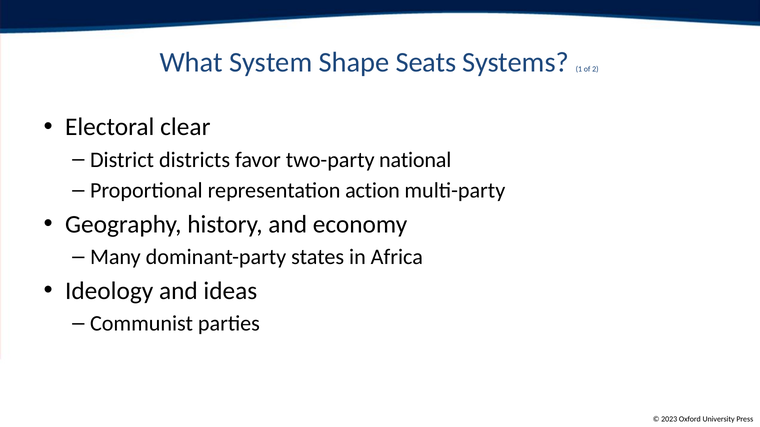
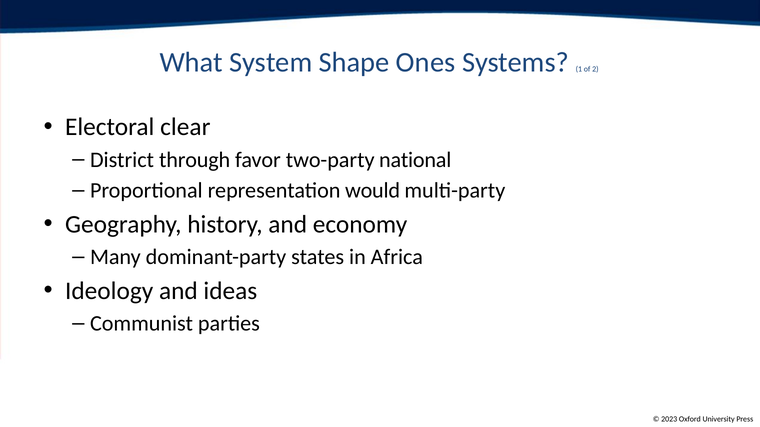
Seats: Seats -> Ones (426, 62)
districts: districts -> through (195, 160)
action: action -> would (373, 191)
